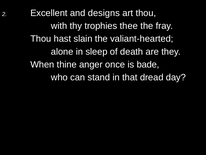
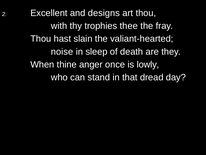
alone: alone -> noise (62, 51)
bade: bade -> lowly (148, 64)
